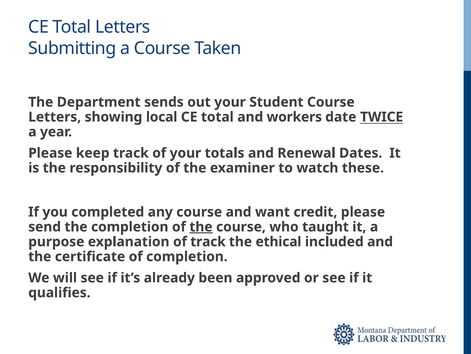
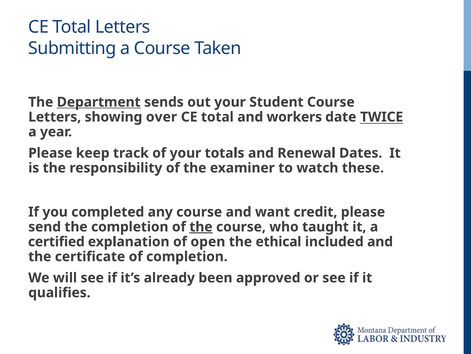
Department underline: none -> present (99, 102)
local: local -> over (162, 117)
purpose: purpose -> certified (56, 241)
of track: track -> open (208, 241)
